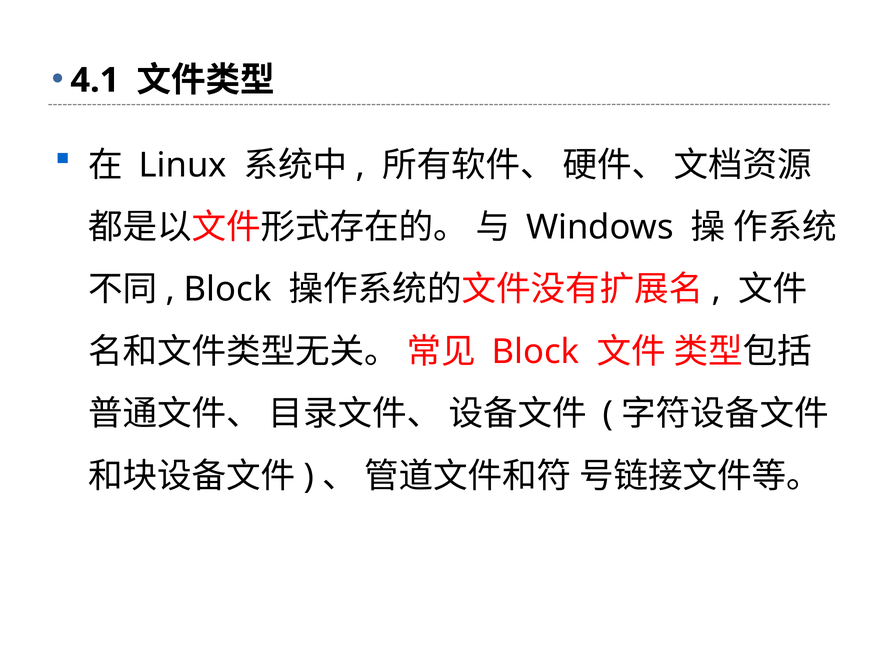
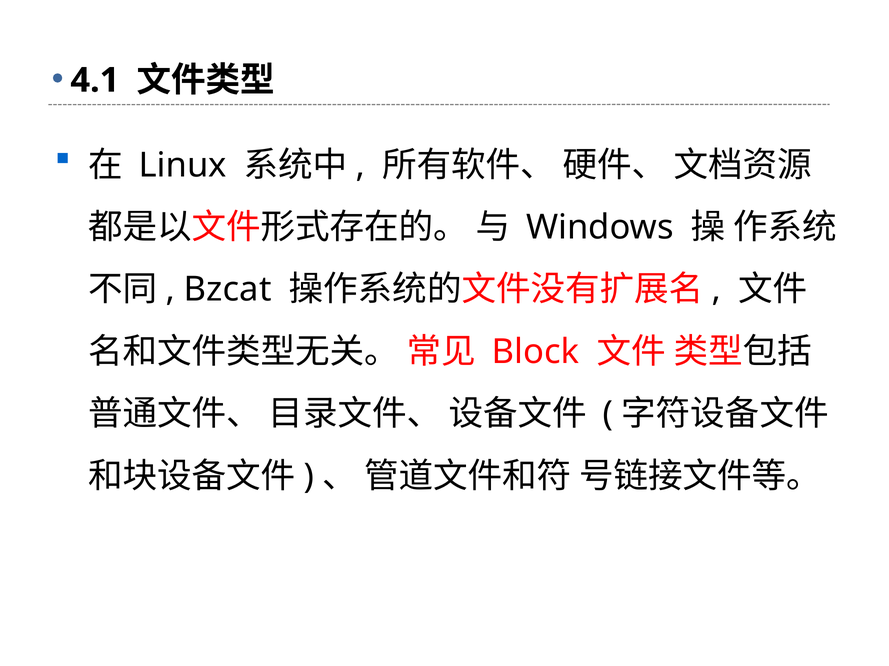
Block: Block -> Bzcat (228, 290)
